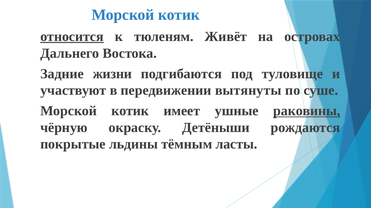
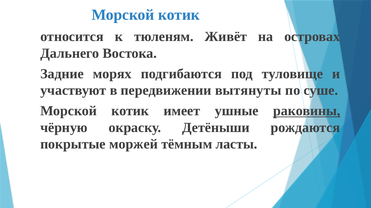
относится underline: present -> none (72, 37)
жизни: жизни -> морях (112, 74)
льдины: льдины -> моржей (134, 145)
